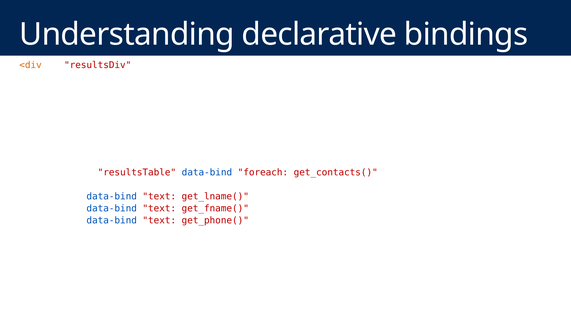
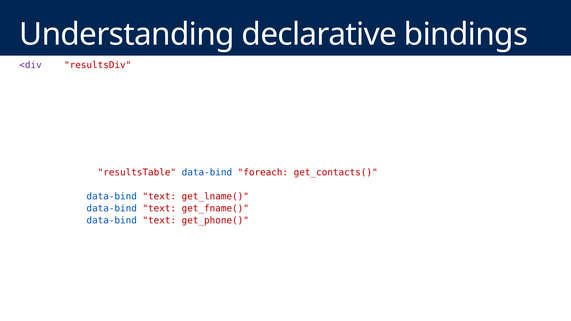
<div colour: orange -> purple (31, 65)
